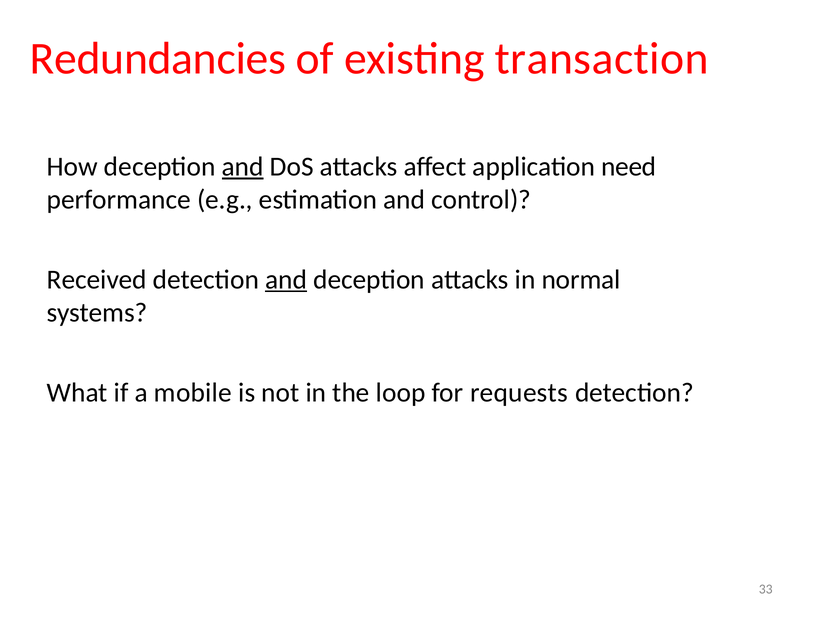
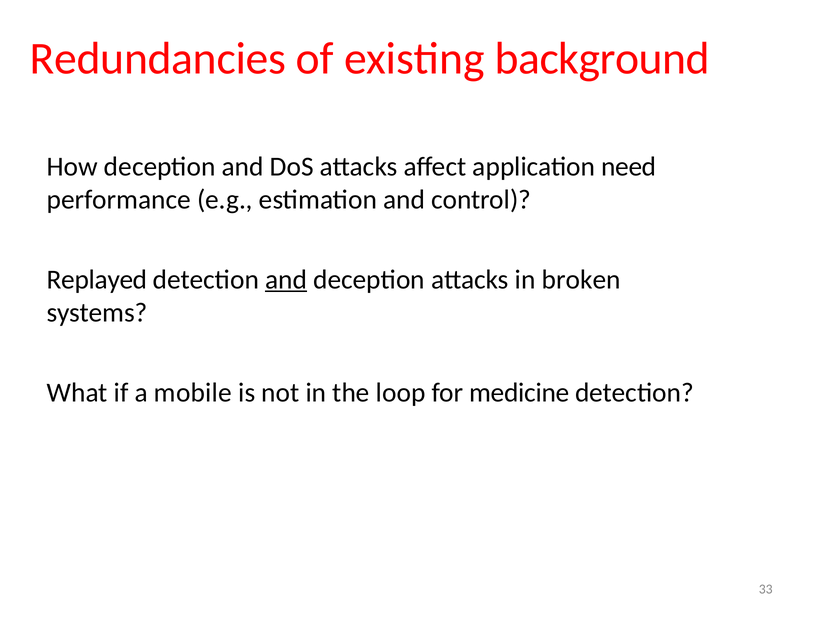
transaction: transaction -> background (602, 59)
and underline: present -> none (243, 167)
Received: Received -> Replayed (97, 279)
normal: normal -> broken (581, 279)
requests: requests -> medicine (519, 392)
